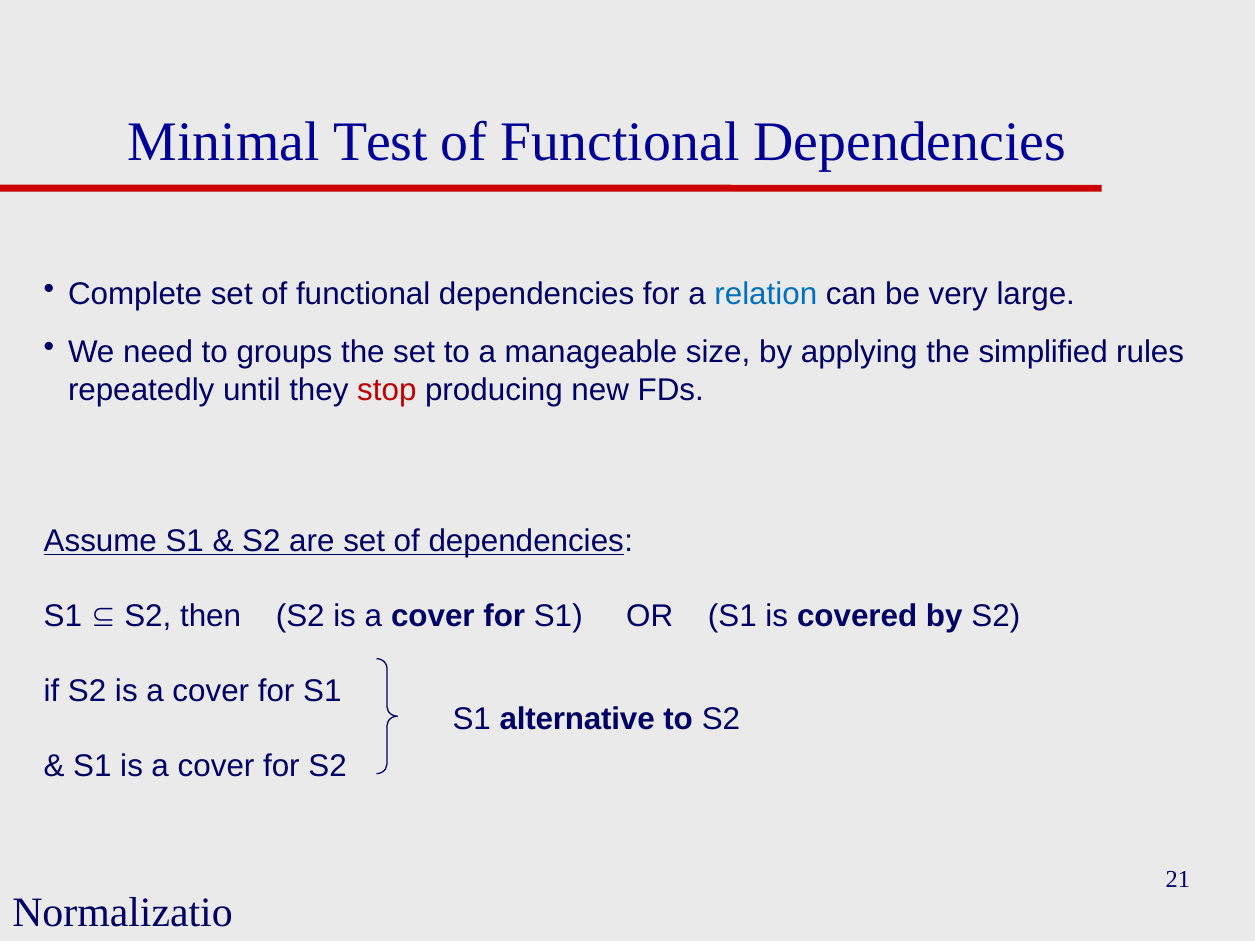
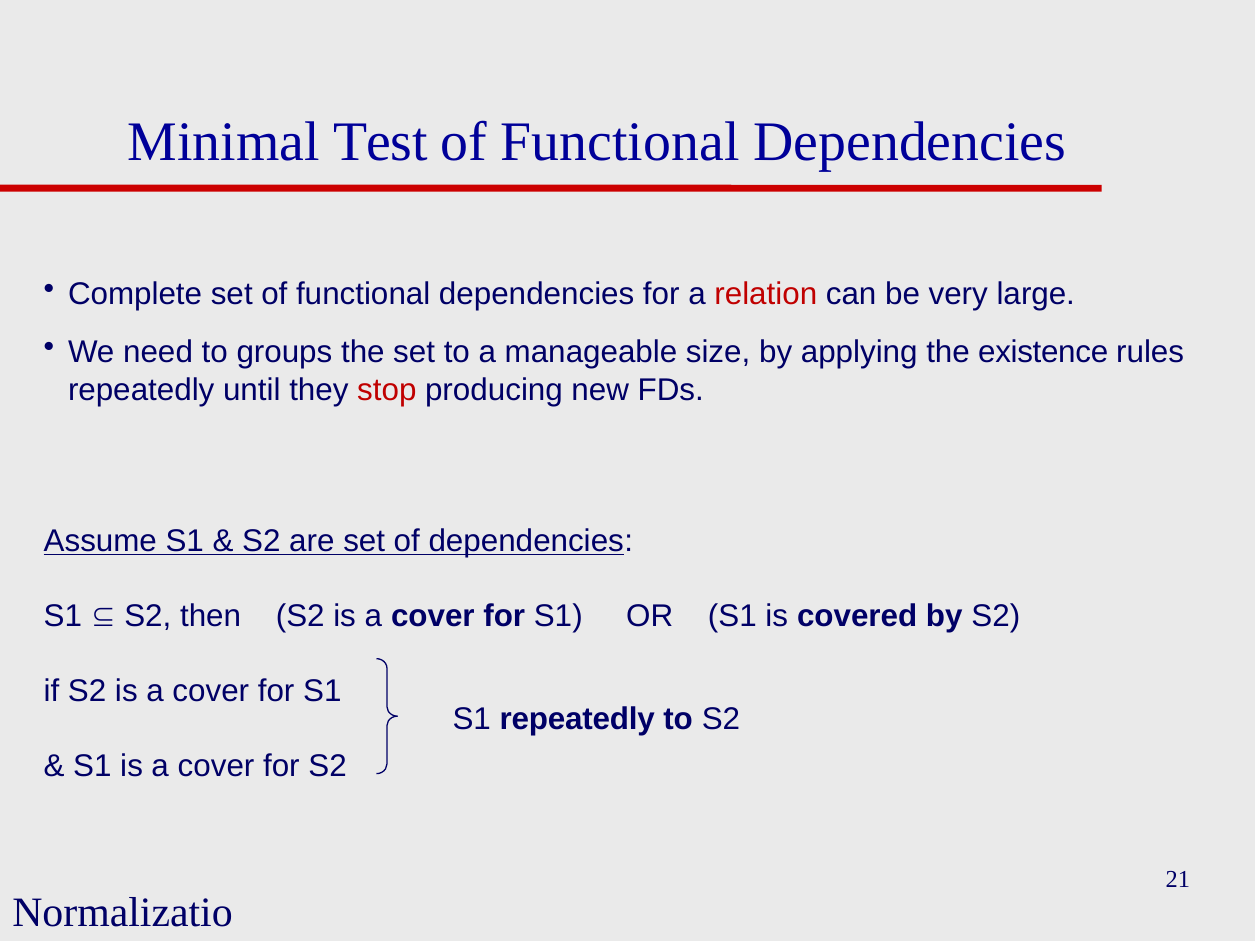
relation colour: blue -> red (766, 294)
simplified: simplified -> existence (1043, 353)
S1 alternative: alternative -> repeatedly (577, 719)
